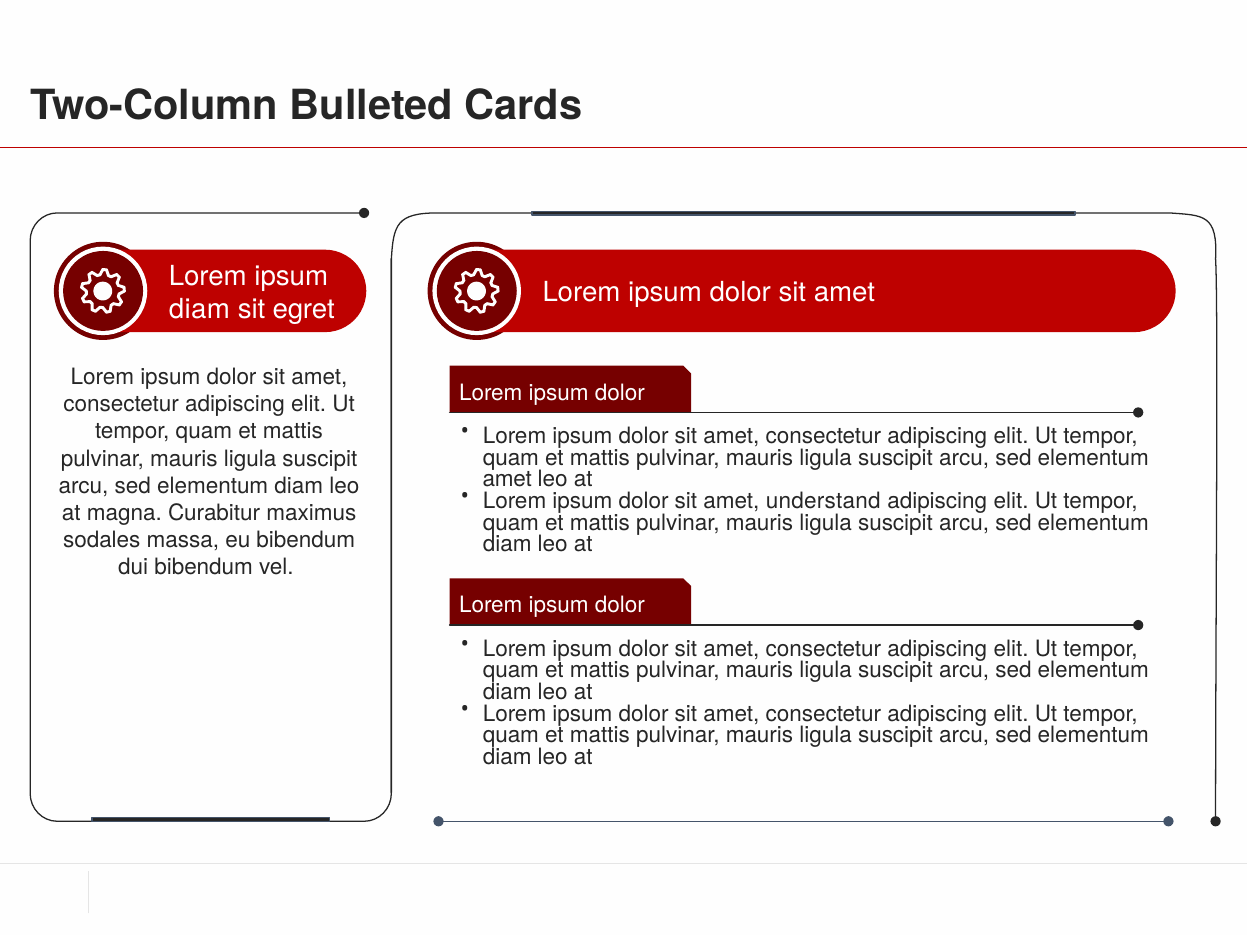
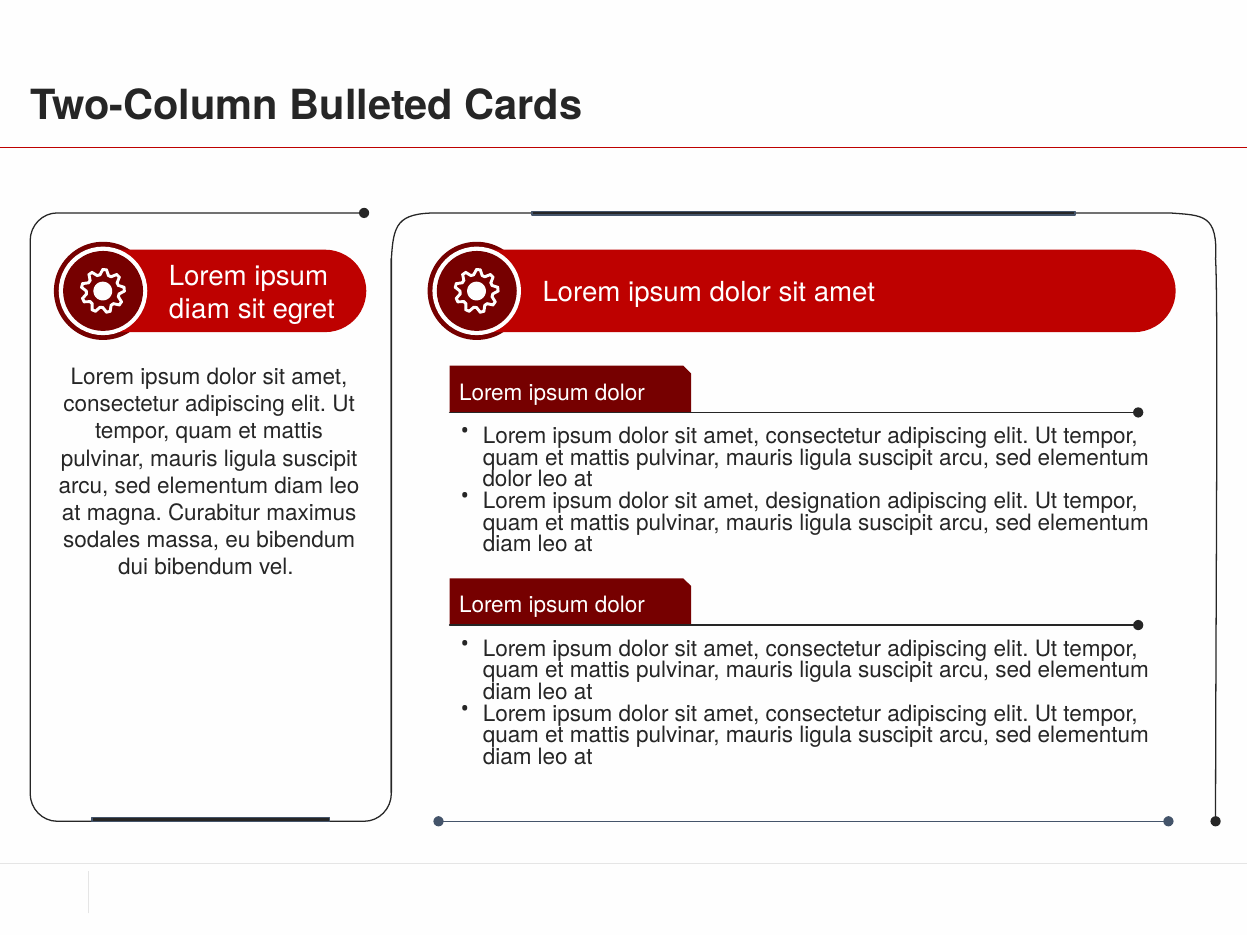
amet: amet -> dolor (507, 480)
understand: understand -> designation (823, 501)
